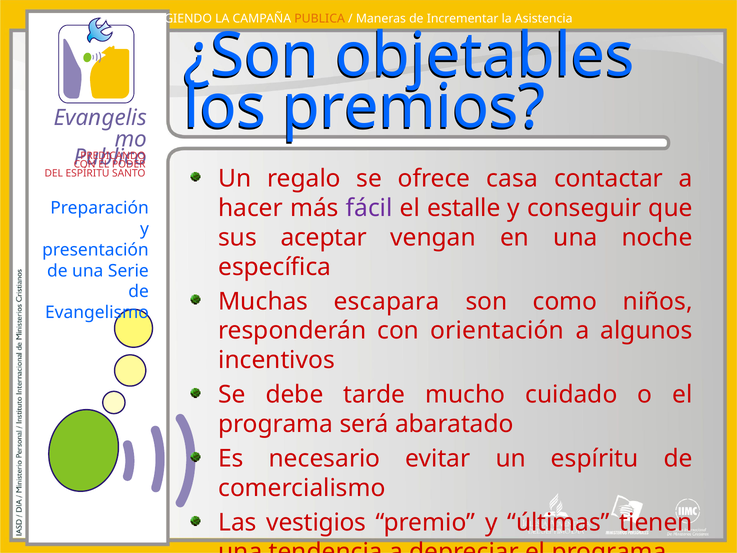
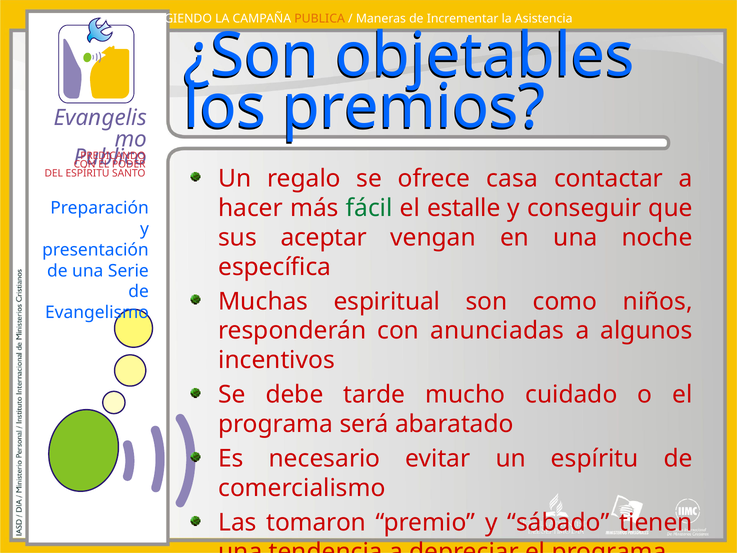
fácil colour: purple -> green (369, 208)
escapara: escapara -> espiritual (387, 301)
orientación: orientación -> anunciadas (497, 331)
vestigios: vestigios -> tomaron (316, 522)
últimas: últimas -> sábado (558, 522)
